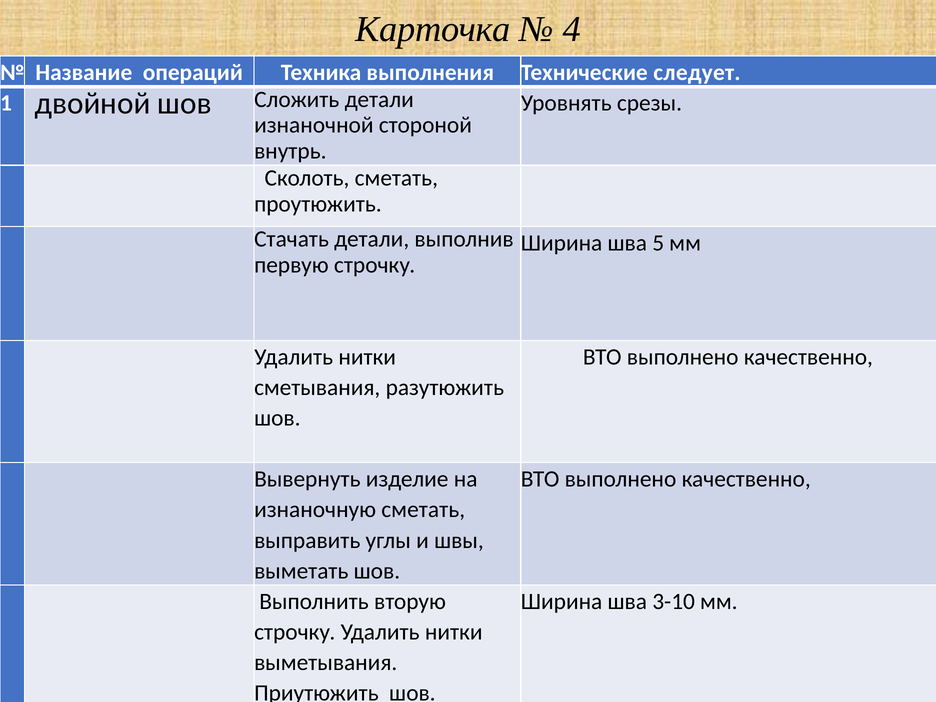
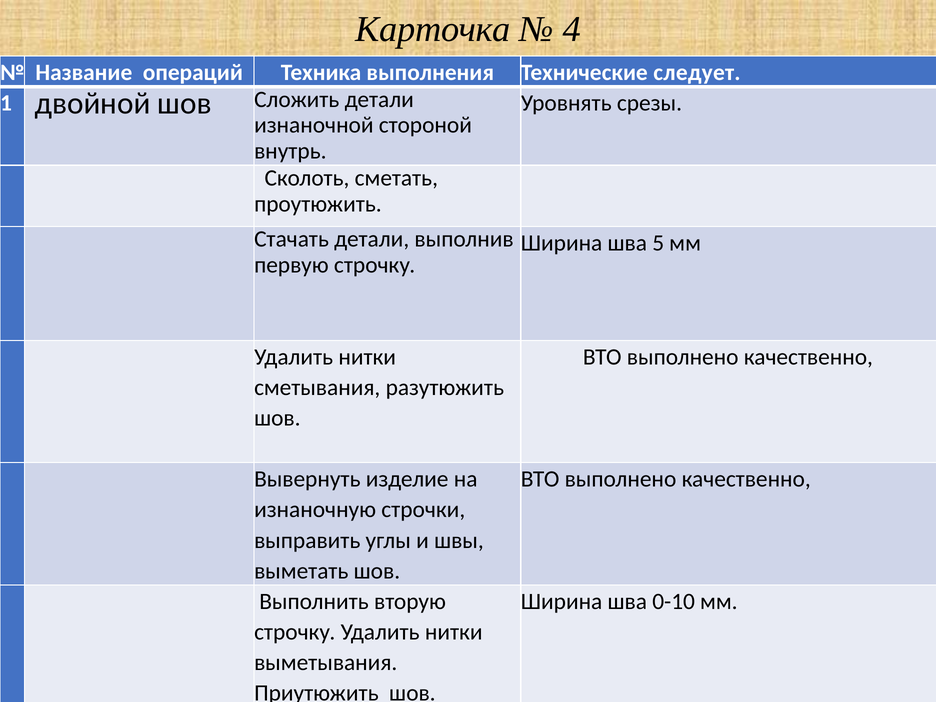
изнаночную сметать: сметать -> строчки (423, 510)
3-10: 3-10 -> 0-10 (674, 601)
